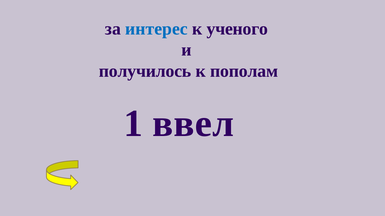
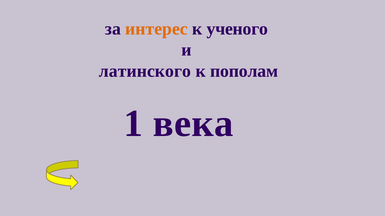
интерес colour: blue -> orange (156, 29)
получилось: получилось -> латинского (145, 71)
ввел: ввел -> века (193, 124)
